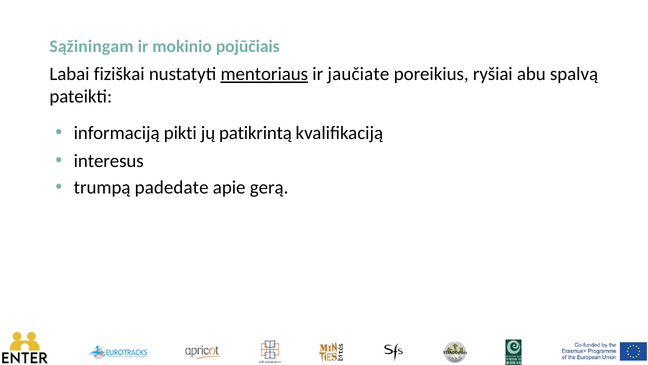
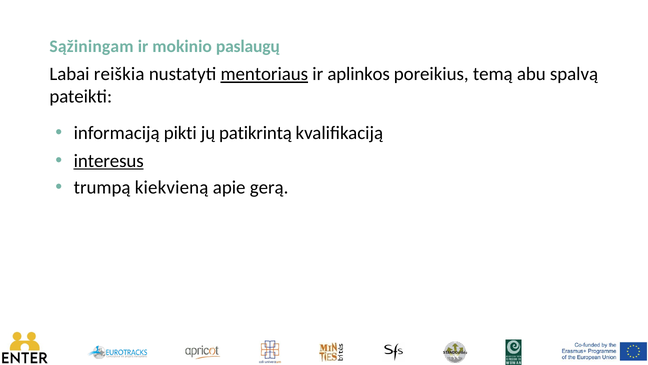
pojūčiais: pojūčiais -> paslaugų (248, 47)
fiziškai: fiziškai -> reiškia (119, 74)
jaučiate: jaučiate -> aplinkos (359, 74)
ryšiai: ryšiai -> temą (493, 74)
interesus underline: none -> present (109, 161)
padedate: padedate -> kiekvieną (172, 187)
